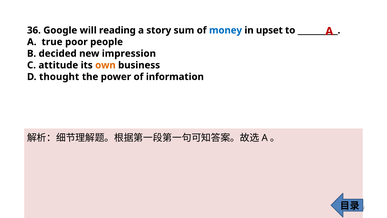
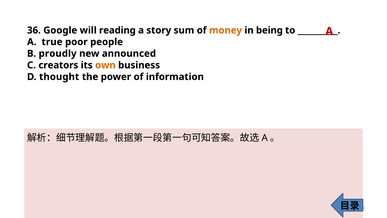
money colour: blue -> orange (226, 30)
upset: upset -> being (269, 30)
decided: decided -> proudly (58, 53)
impression: impression -> announced (129, 53)
attitude: attitude -> creators (58, 65)
